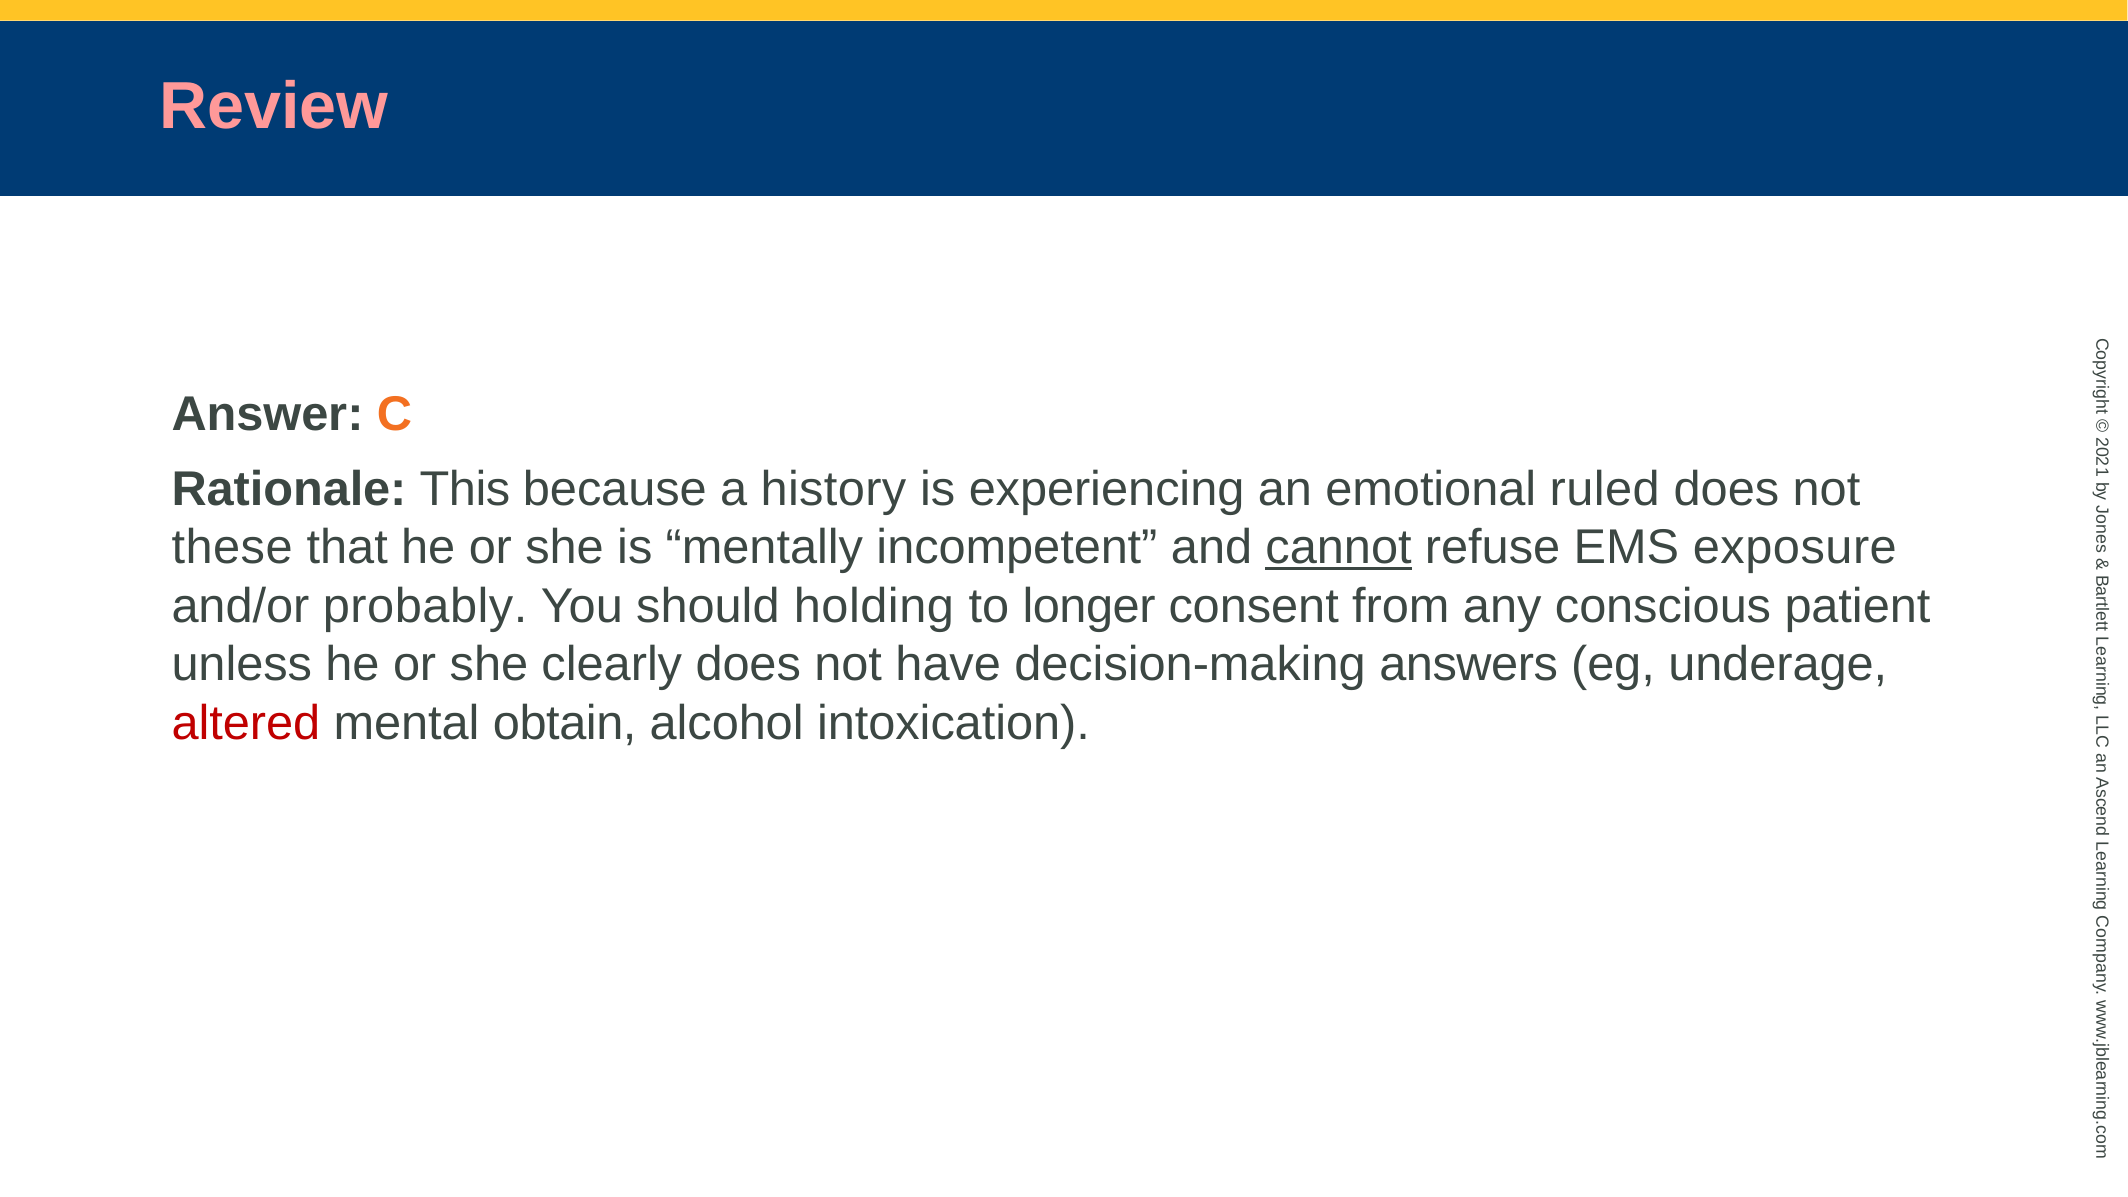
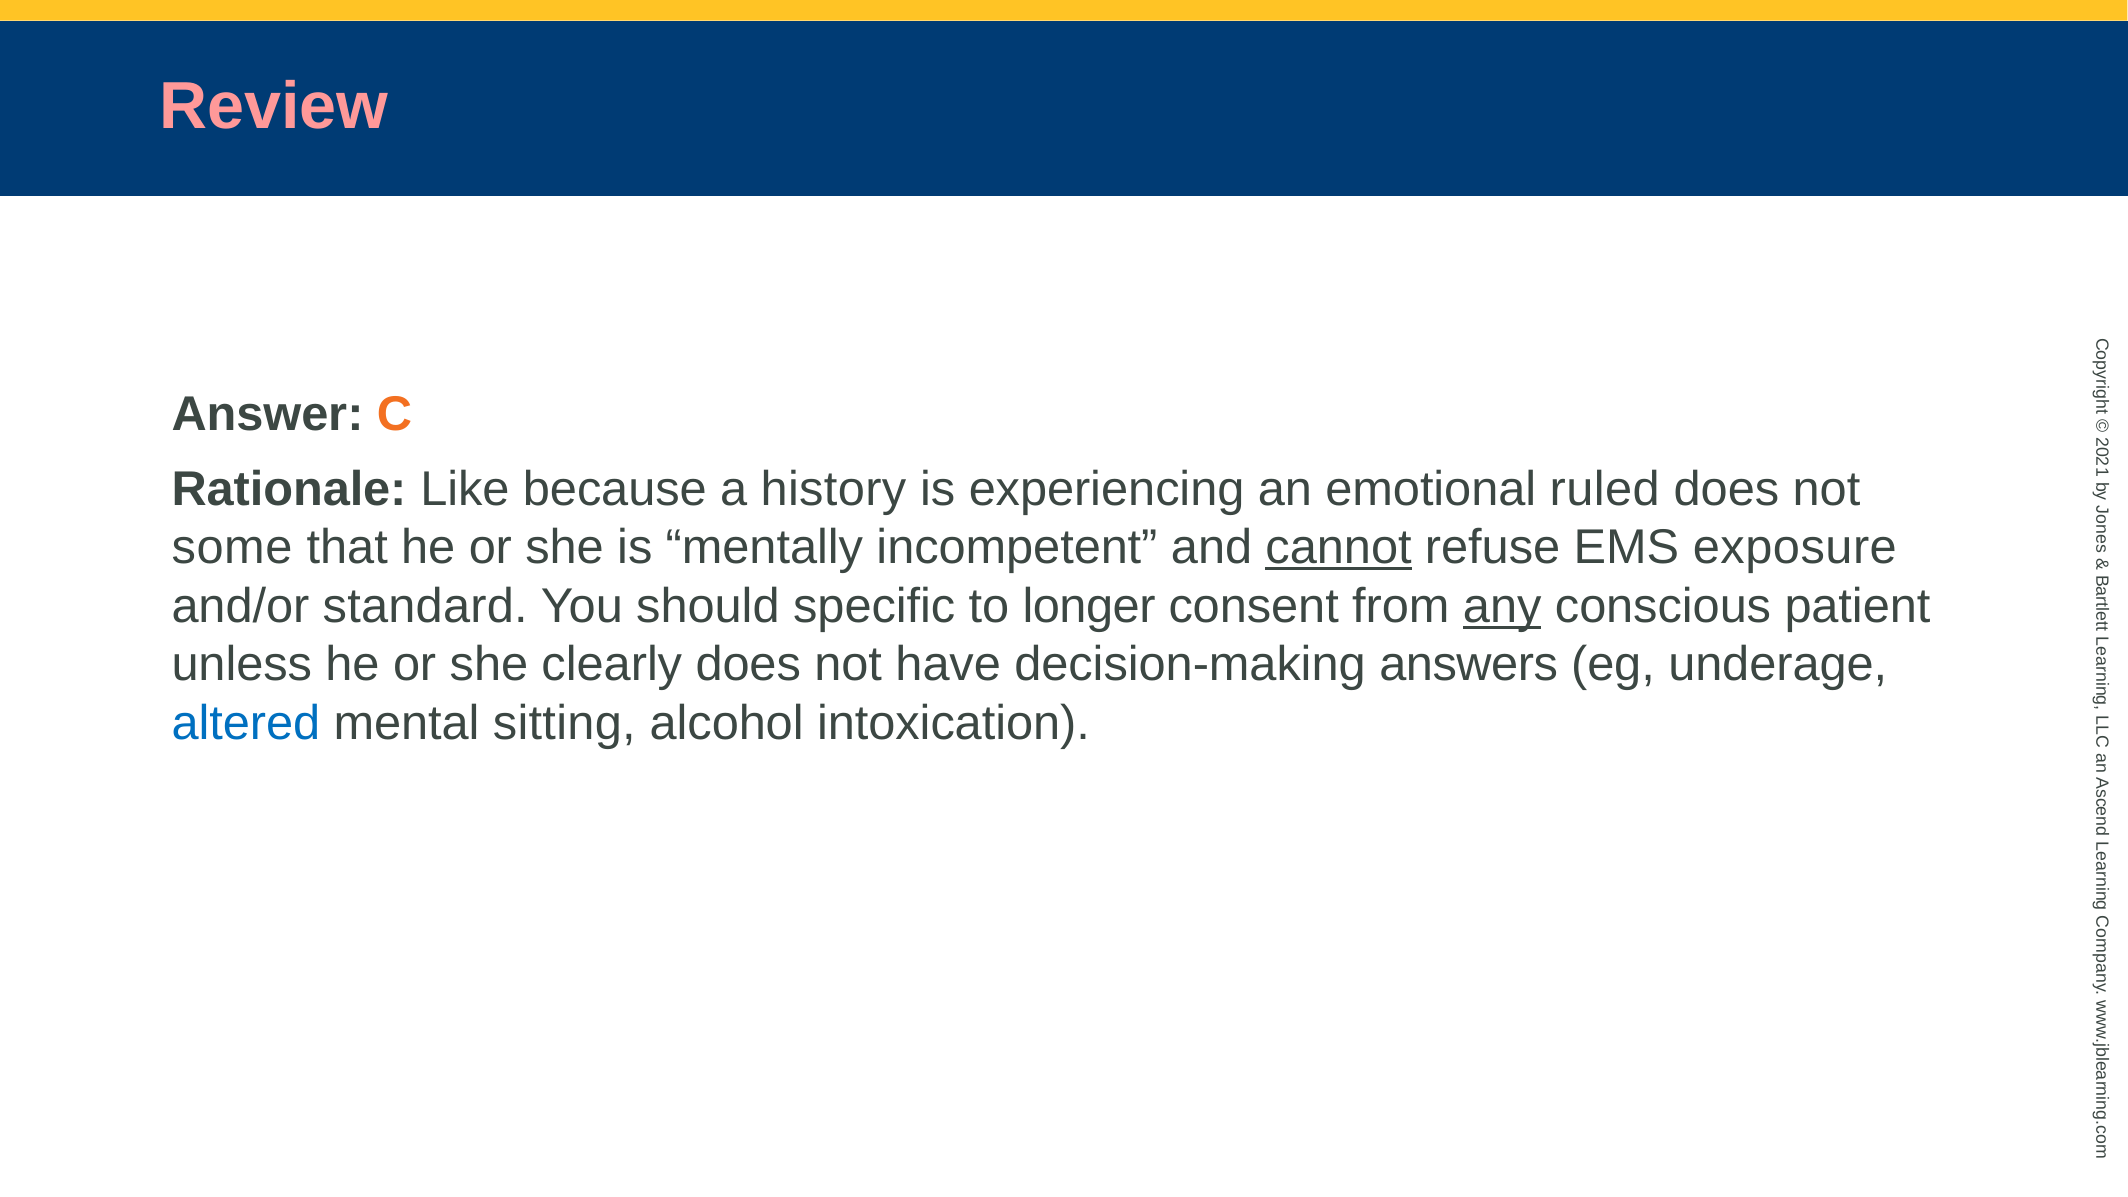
This: This -> Like (465, 489)
these: these -> some (232, 548)
probably: probably -> standard (425, 606)
holding: holding -> specific (874, 606)
any underline: none -> present (1502, 606)
altered colour: red -> blue (246, 723)
obtain: obtain -> sitting (564, 723)
